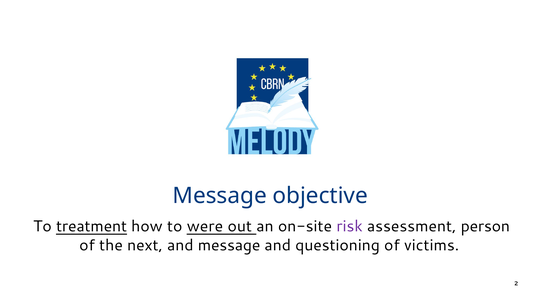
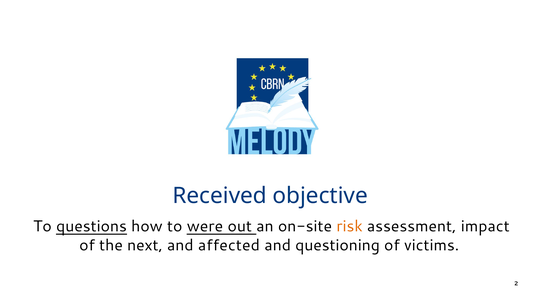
Message: Message -> Received (220, 196)
treatment: treatment -> questions (92, 227)
risk colour: purple -> orange (350, 227)
person: person -> impact (485, 227)
and message: message -> affected (229, 246)
